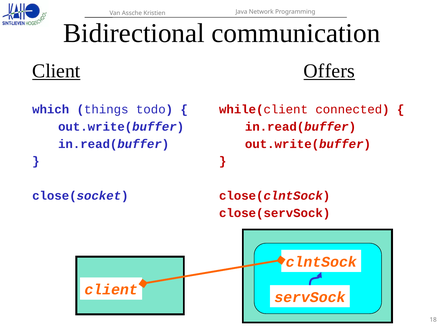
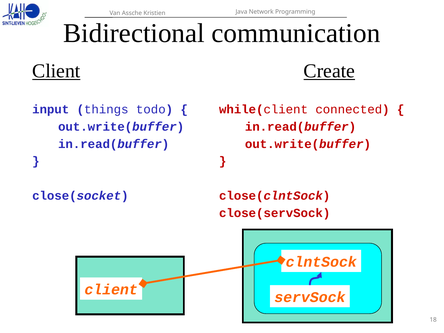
Offers: Offers -> Create (329, 71)
which: which -> input (51, 109)
